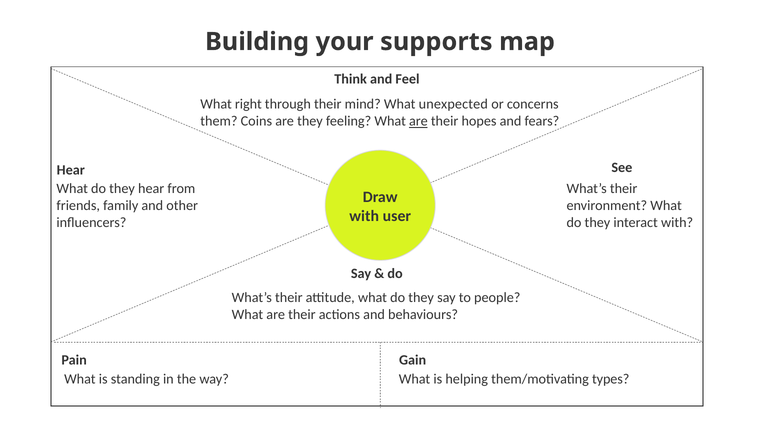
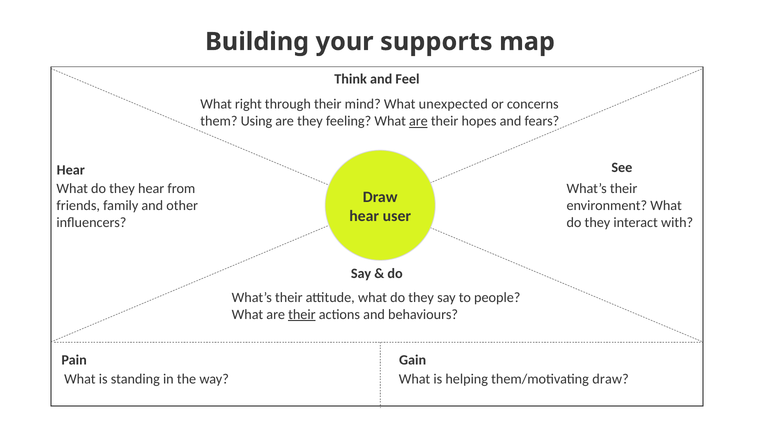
Coins: Coins -> Using (256, 121)
with: with -> hear (364, 216)
their underline: none -> present (302, 314)
them/motivating types: types -> draw (611, 379)
